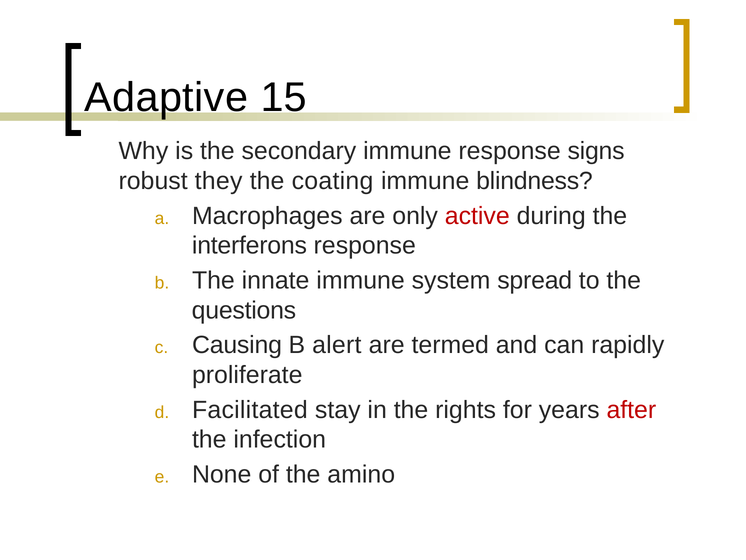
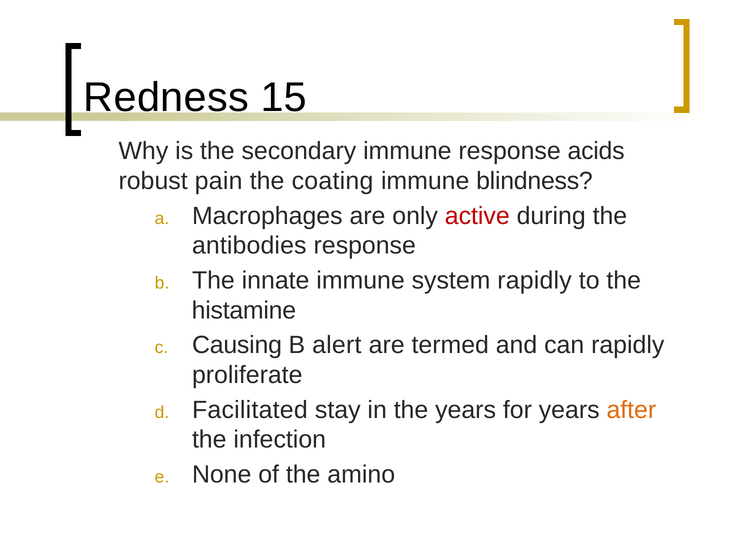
Adaptive: Adaptive -> Redness (166, 97)
signs: signs -> acids (596, 151)
they: they -> pain (219, 181)
interferons: interferons -> antibodies (249, 245)
system spread: spread -> rapidly (535, 280)
questions: questions -> histamine (244, 310)
the rights: rights -> years (466, 410)
after colour: red -> orange (631, 410)
